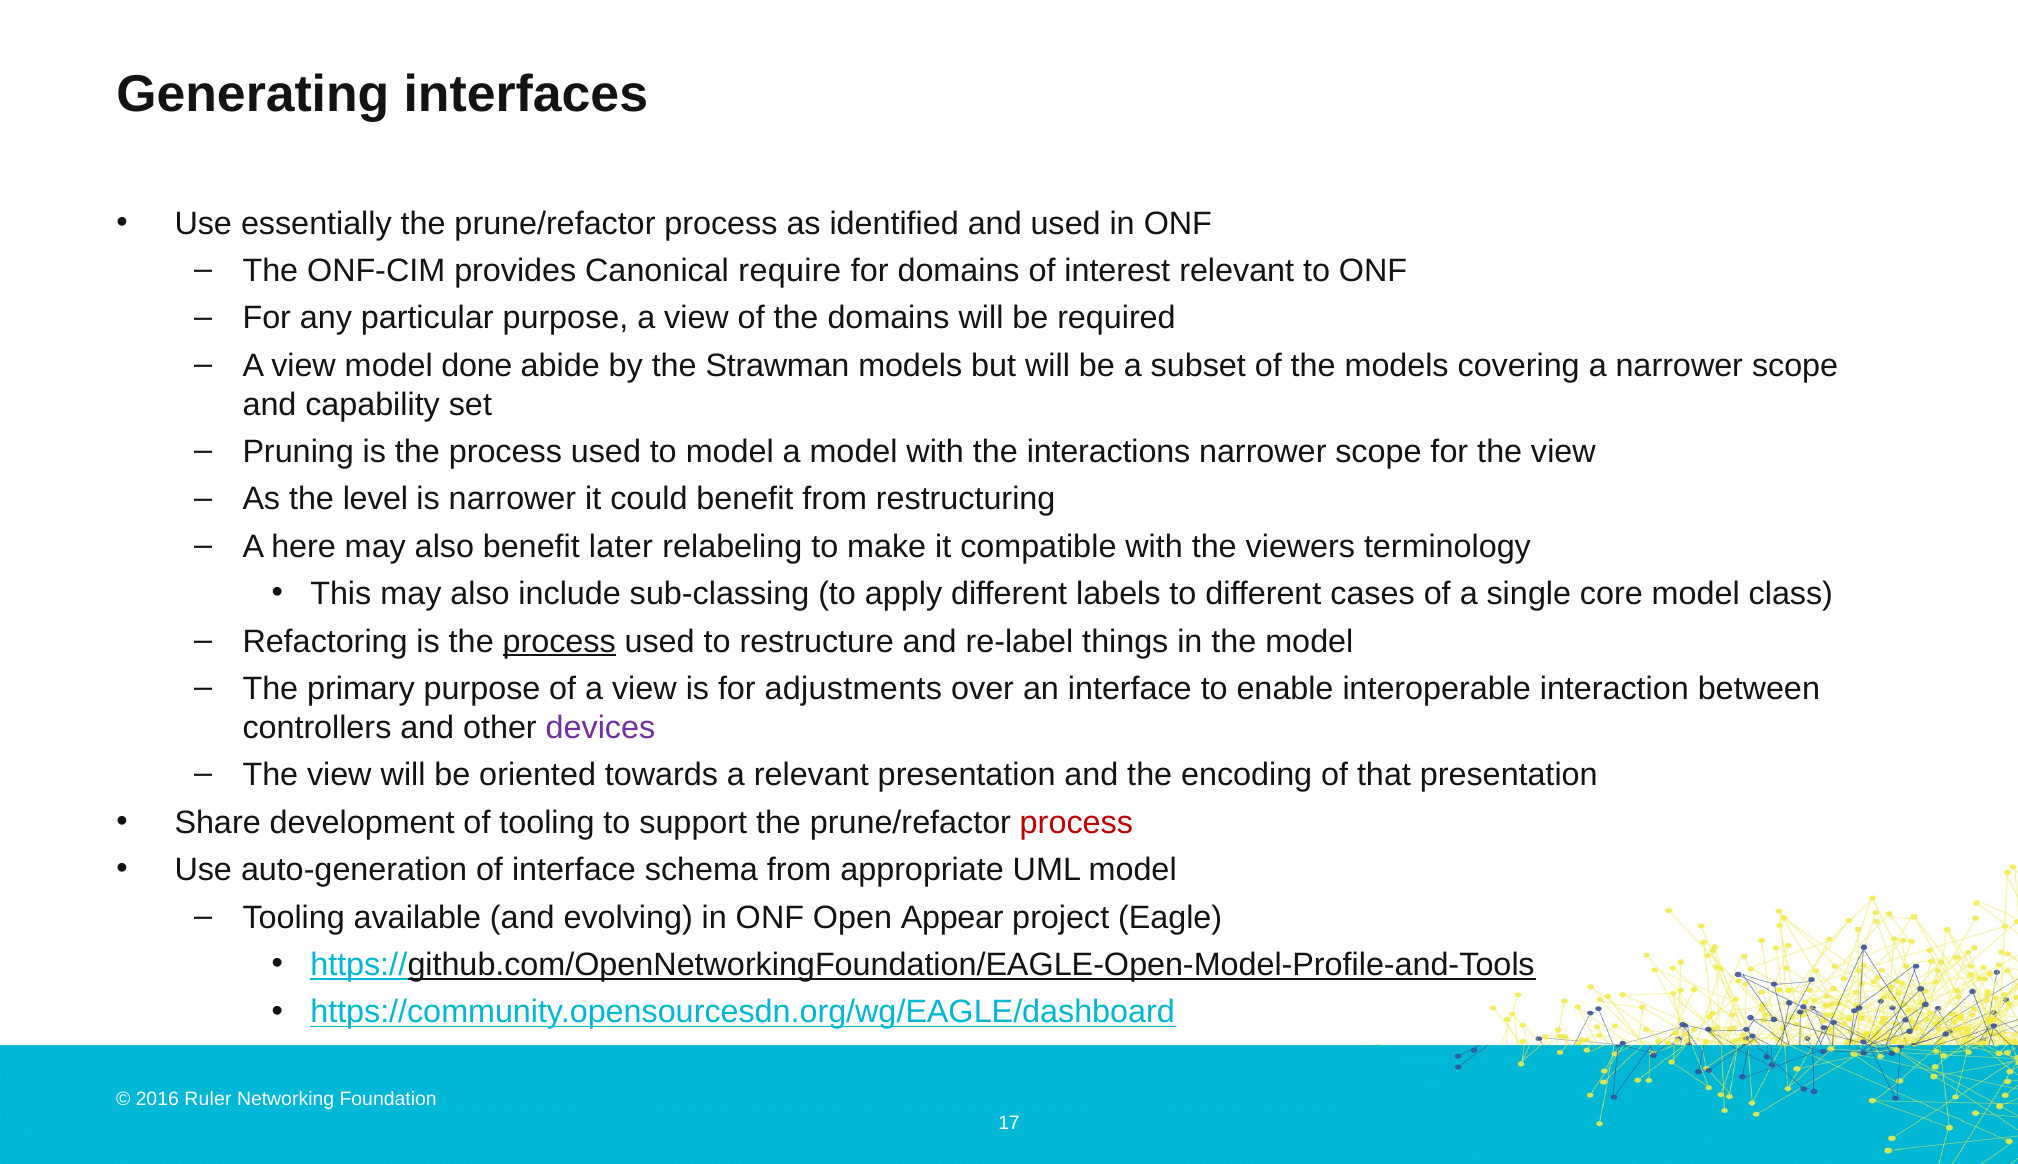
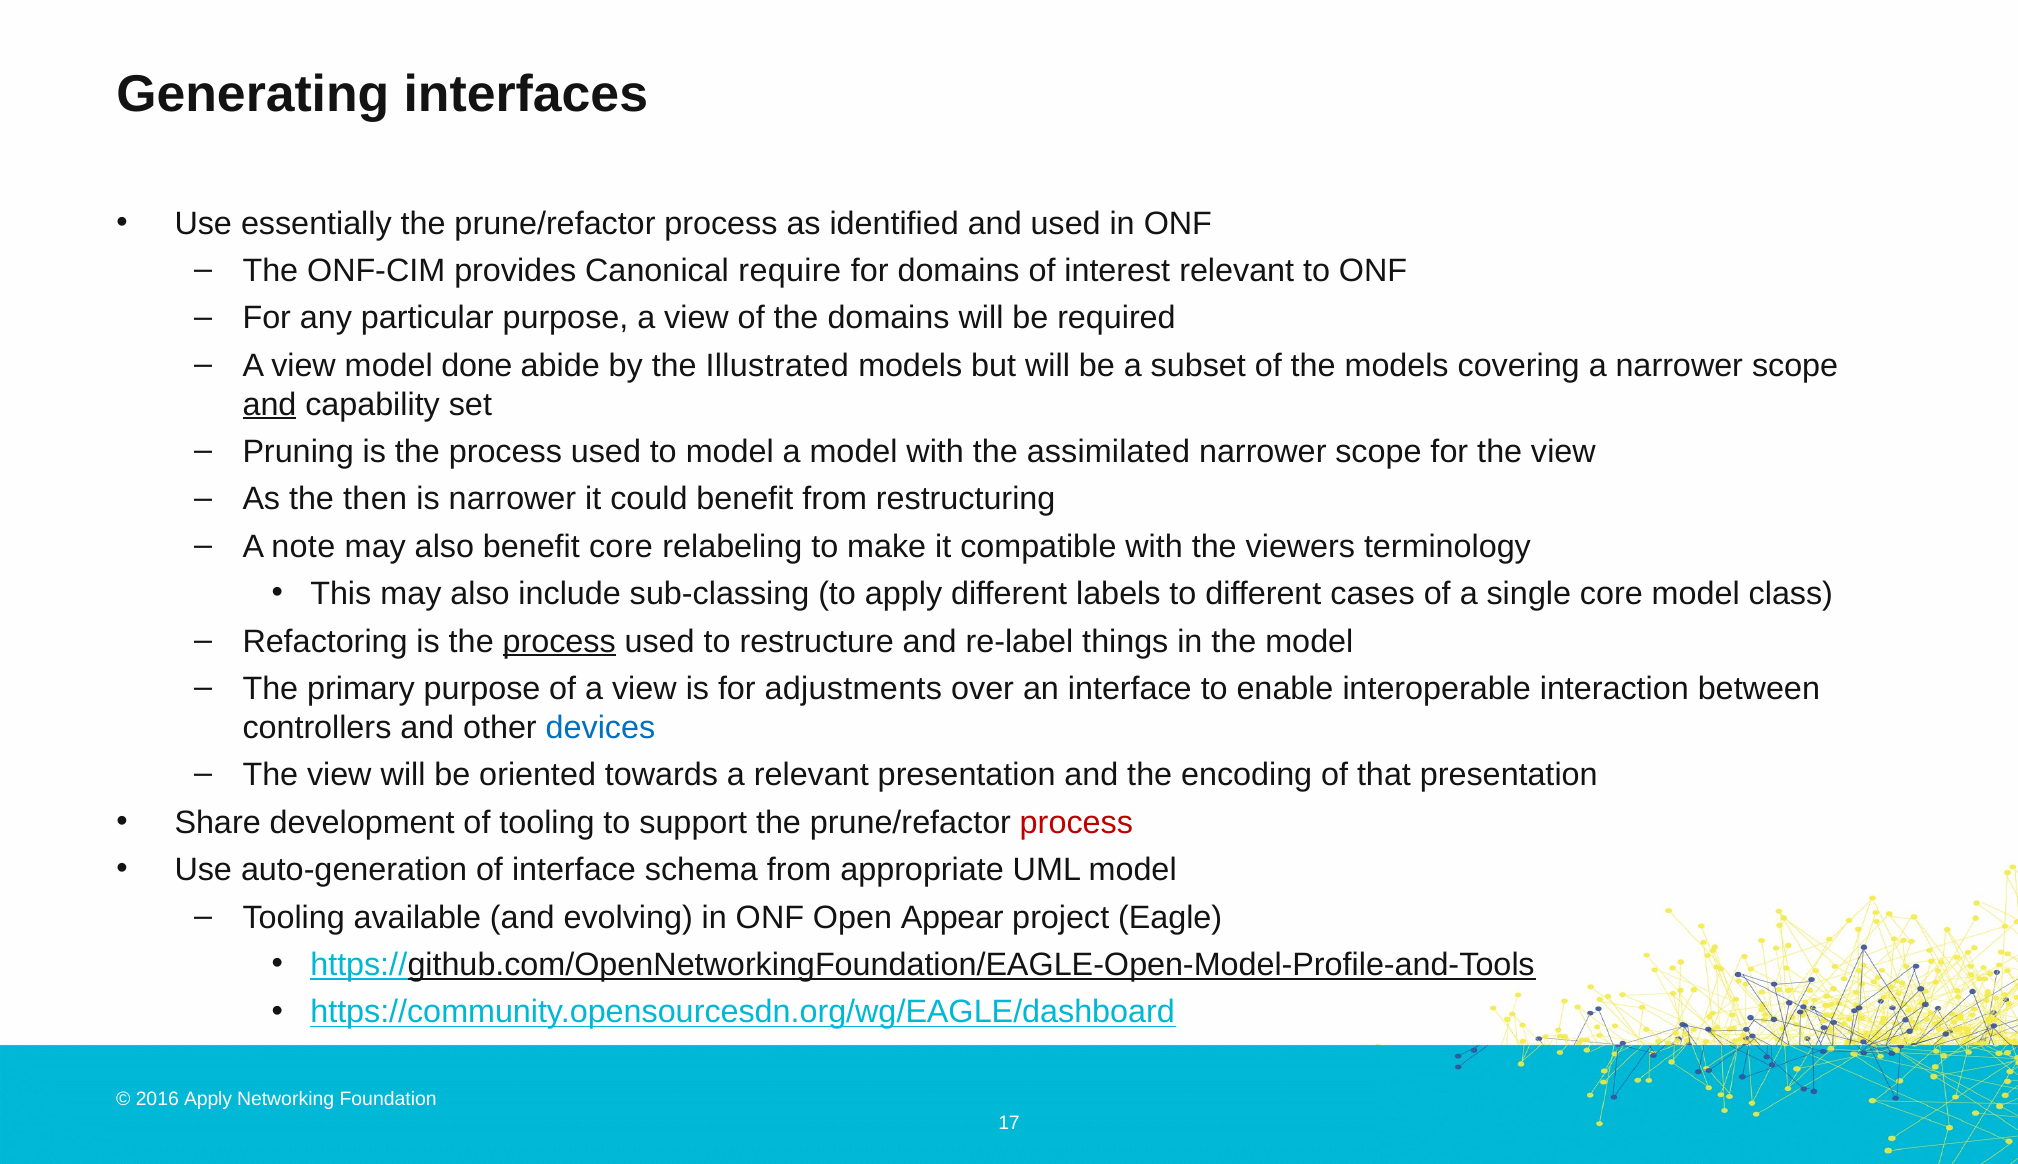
Strawman: Strawman -> Illustrated (777, 366)
and underline: none -> present (270, 405)
interactions: interactions -> assimilated (1108, 452)
level: level -> then (375, 499)
here: here -> note (303, 547)
benefit later: later -> core (621, 547)
devices colour: purple -> blue (600, 728)
Ruler: Ruler -> Apply (208, 1100)
